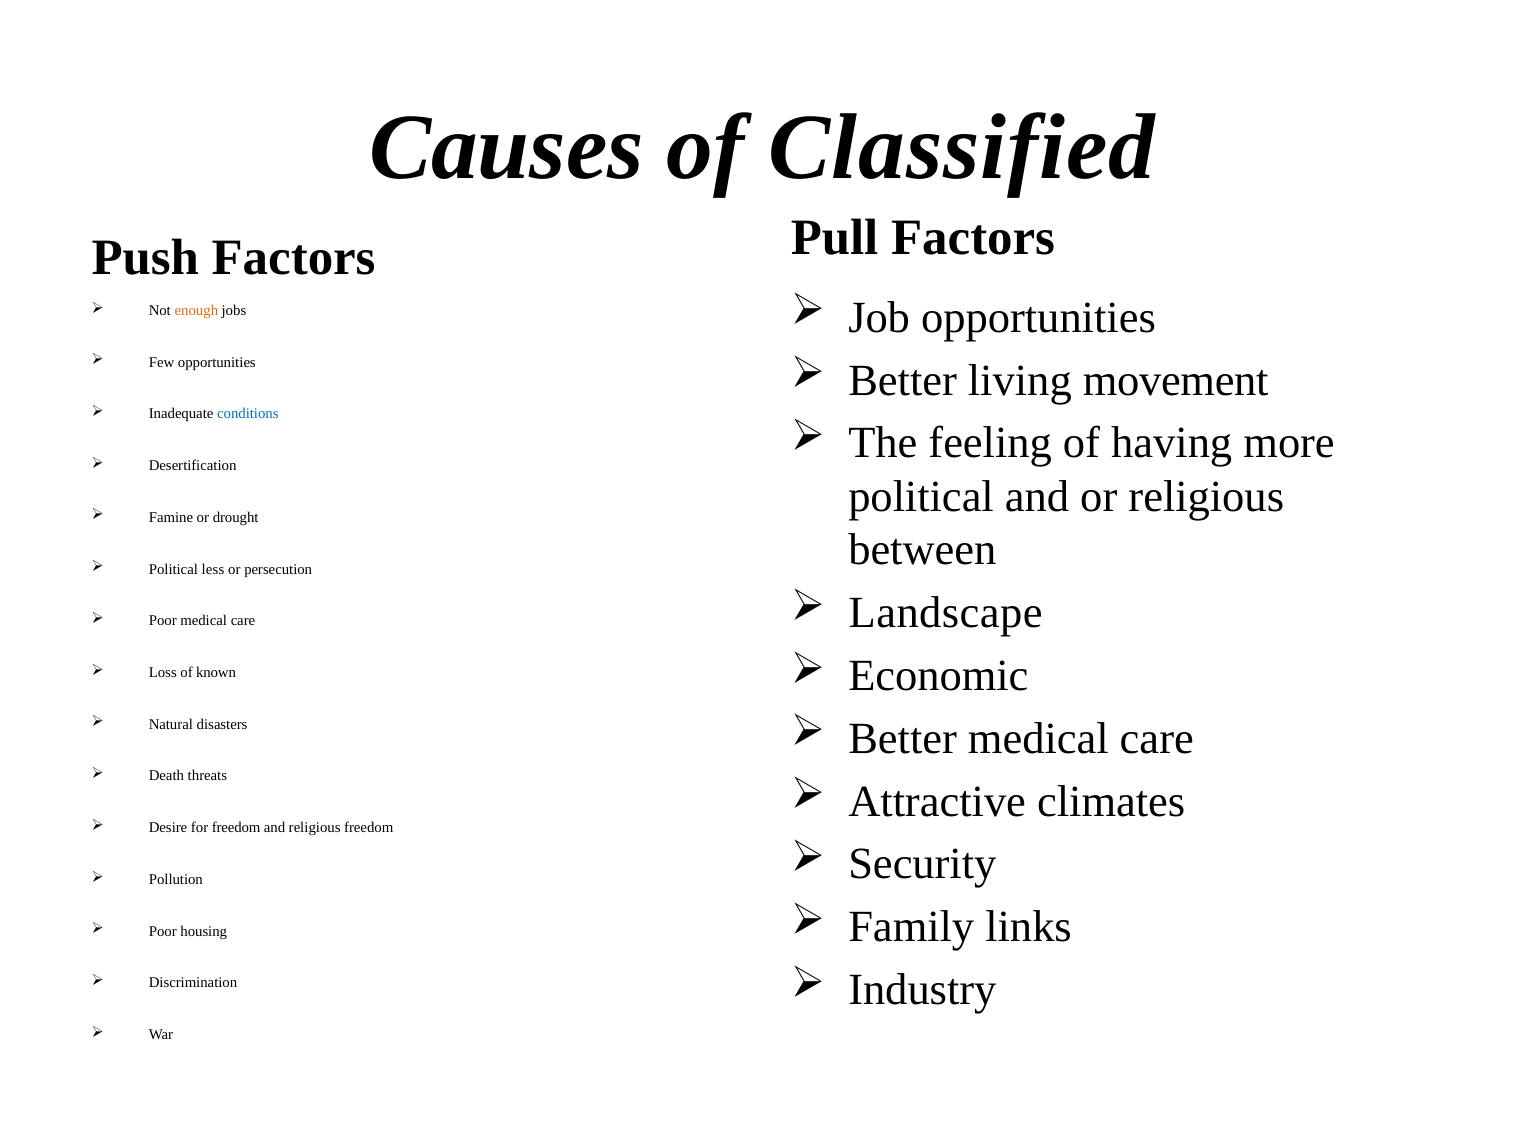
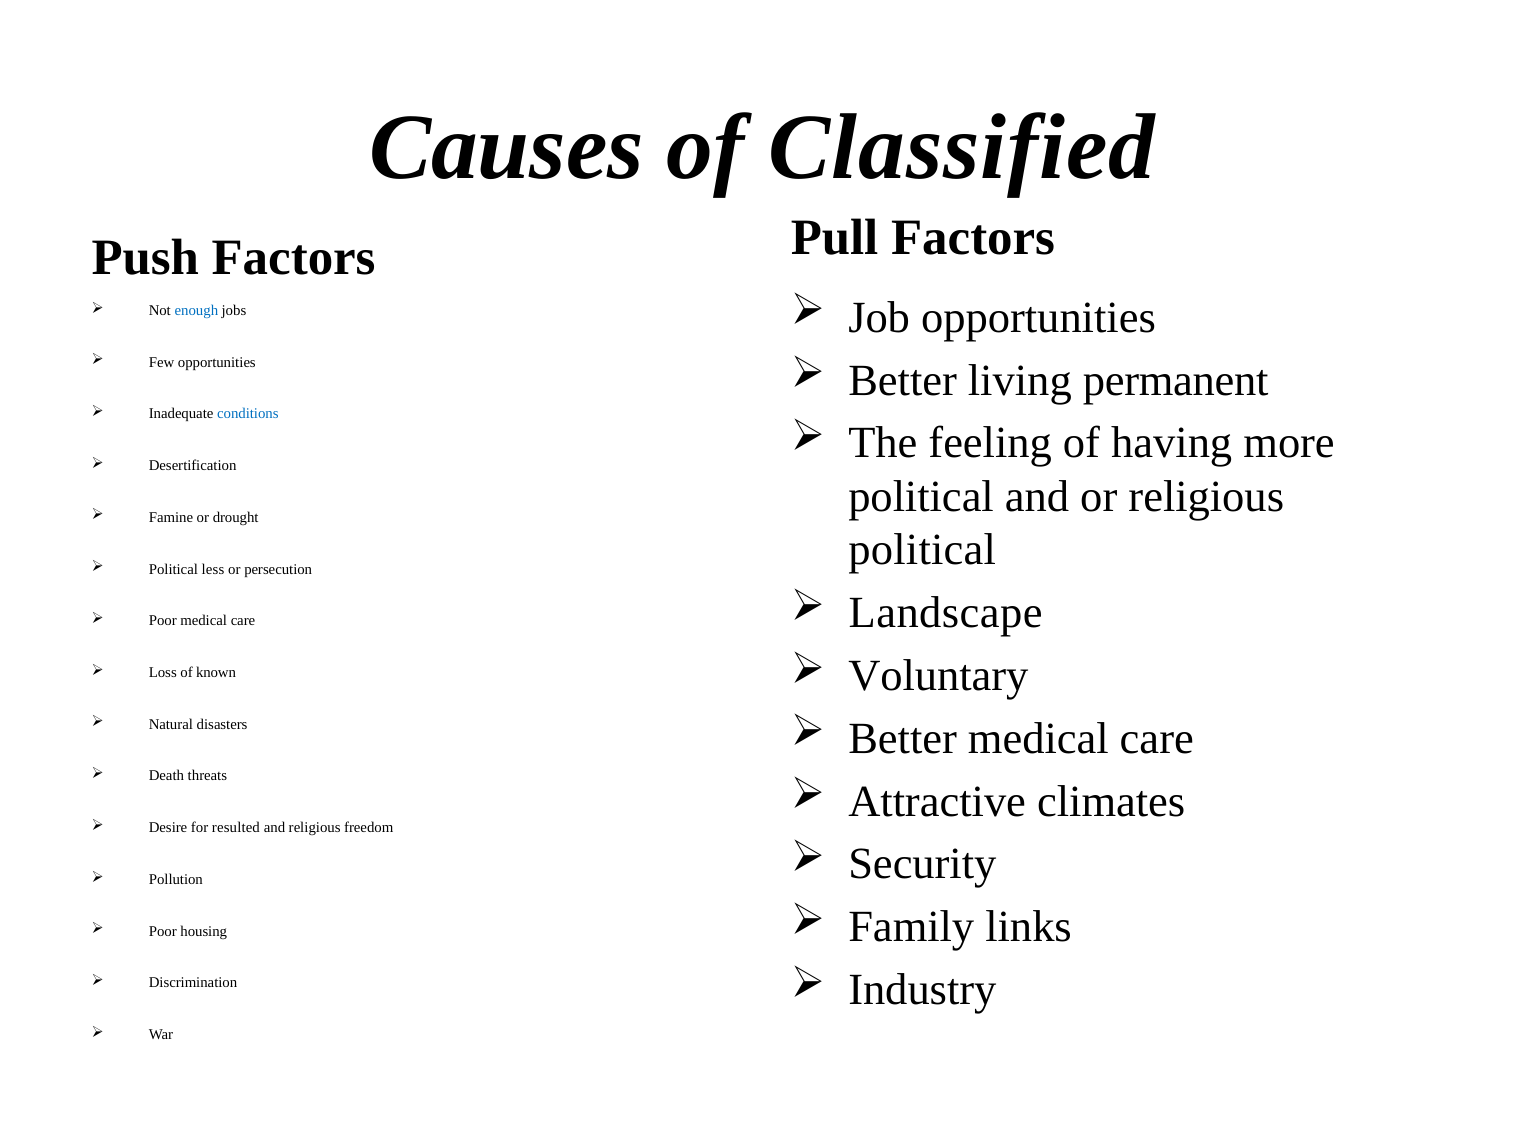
enough colour: orange -> blue (196, 310)
movement: movement -> permanent (1176, 380)
between: between -> political (922, 550)
Economic: Economic -> Voluntary (938, 675)
for freedom: freedom -> resulted (236, 827)
